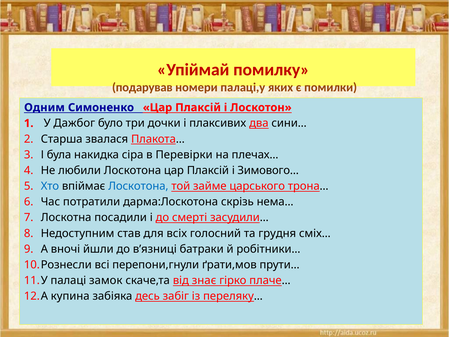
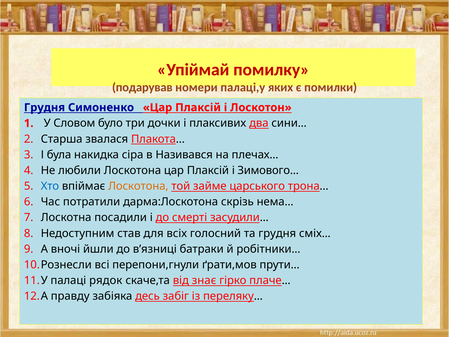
Одним: Одним -> Грудня (44, 107)
Дажбог: Дажбог -> Словом (74, 123)
Перевірки: Перевірки -> Називався (184, 155)
Лоскотона colour: blue -> orange (138, 186)
замок: замок -> рядок (106, 280)
купина: купина -> правду (70, 296)
